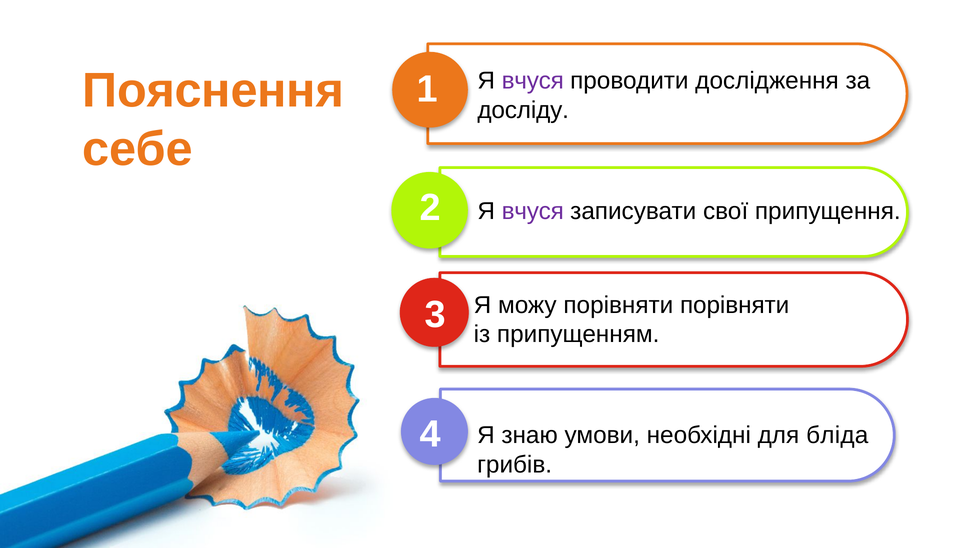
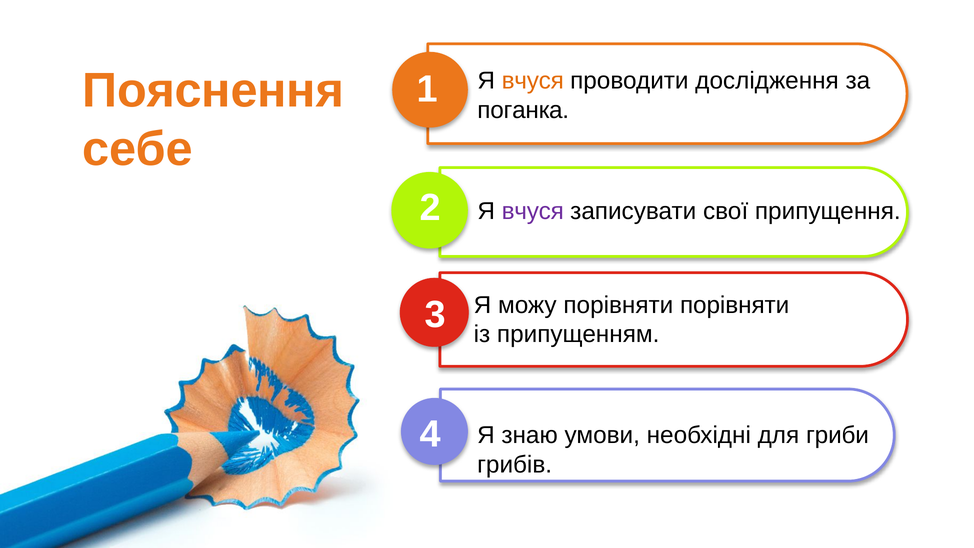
вчуся colour: purple -> orange (533, 81)
досліду: досліду -> поганка (523, 110)
бліда: бліда -> гриби (837, 435)
